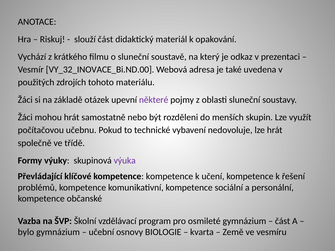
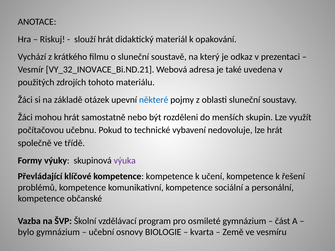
slouží část: část -> hrát (106, 39)
VY_32_INOVACE_Bi.ND.00: VY_32_INOVACE_Bi.ND.00 -> VY_32_INOVACE_Bi.ND.21 (100, 70)
některé colour: purple -> blue (154, 100)
